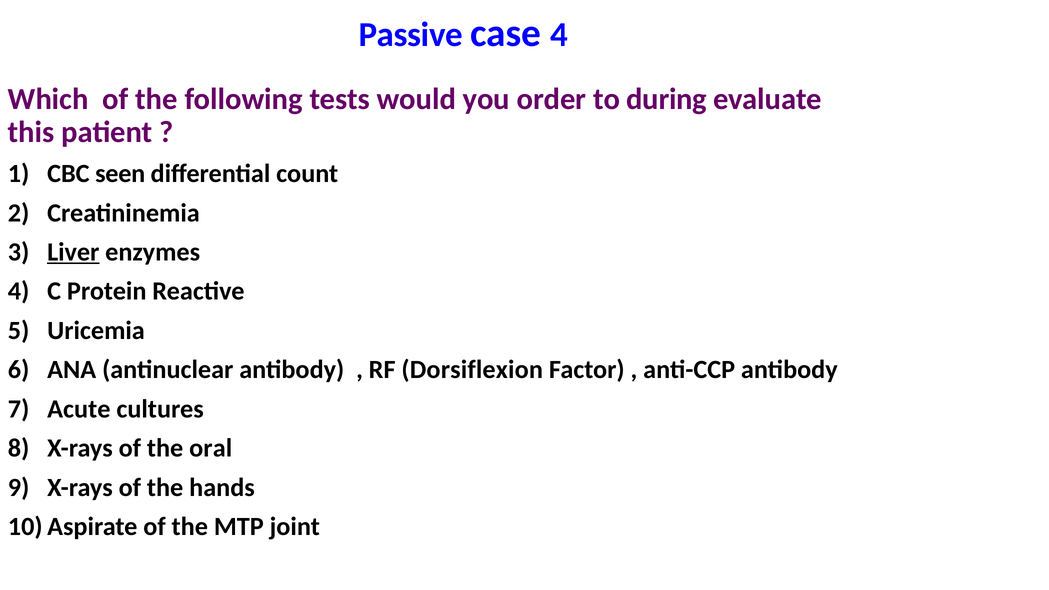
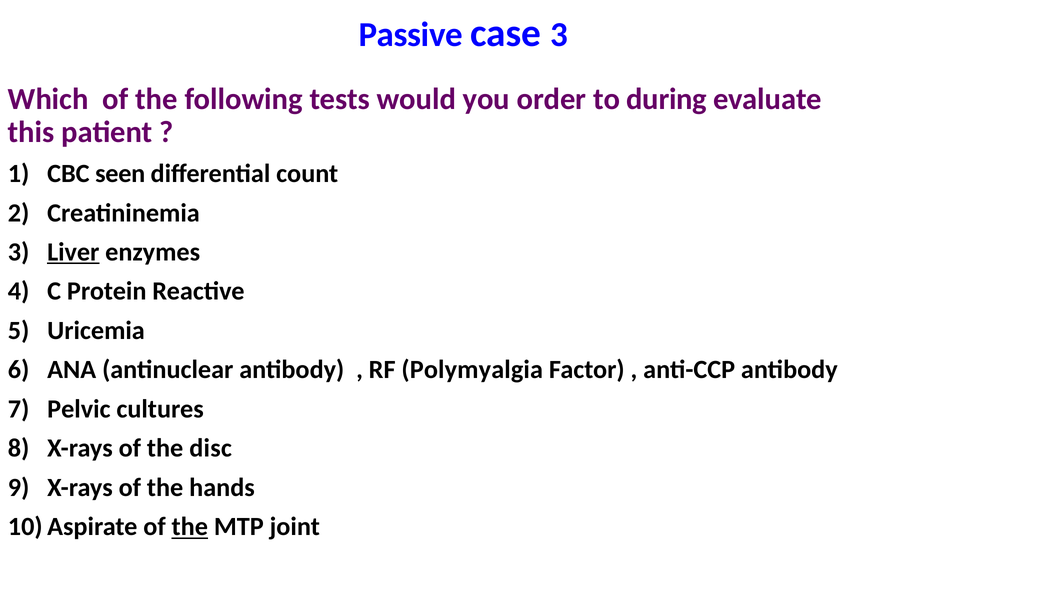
case 4: 4 -> 3 (559, 35)
Dorsiflexion: Dorsiflexion -> Polymyalgia (472, 370)
Acute: Acute -> Pelvic (79, 409)
oral: oral -> disc (211, 448)
the underline: none -> present (190, 527)
